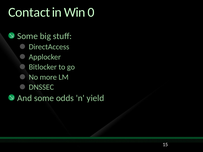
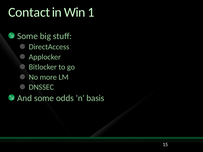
0: 0 -> 1 (91, 12)
yield: yield -> basis (95, 98)
